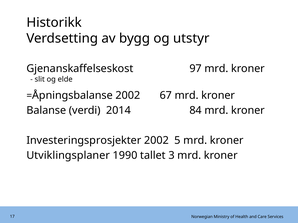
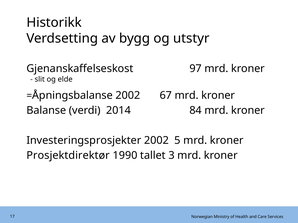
Utviklingsplaner: Utviklingsplaner -> Prosjektdirektør (68, 156)
